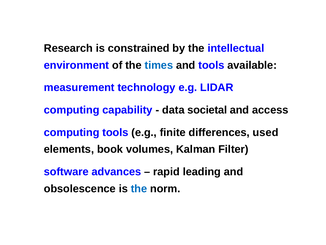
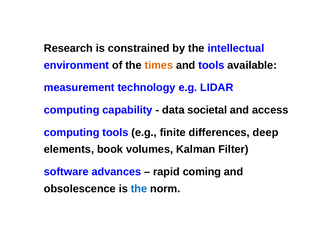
times colour: blue -> orange (159, 65)
used: used -> deep (266, 132)
leading: leading -> coming (202, 171)
